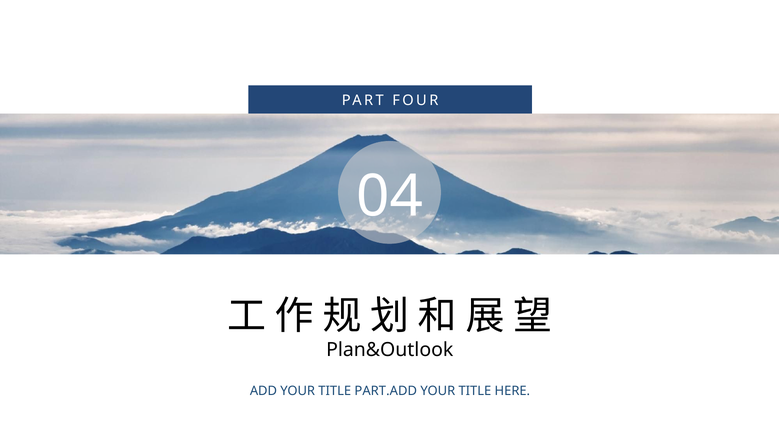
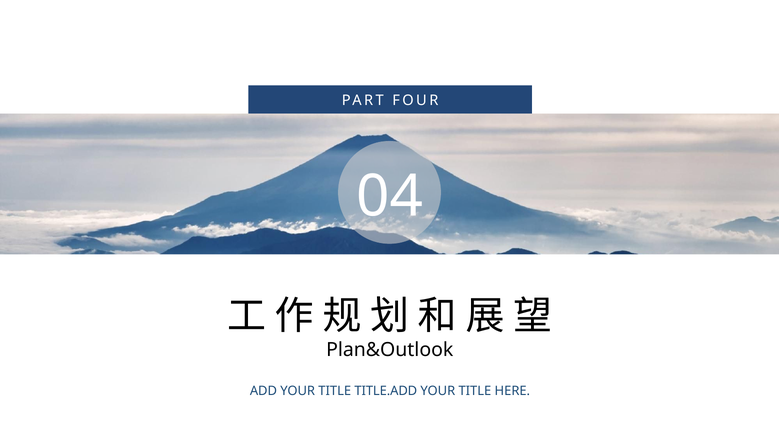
PART.ADD: PART.ADD -> TITLE.ADD (386, 391)
